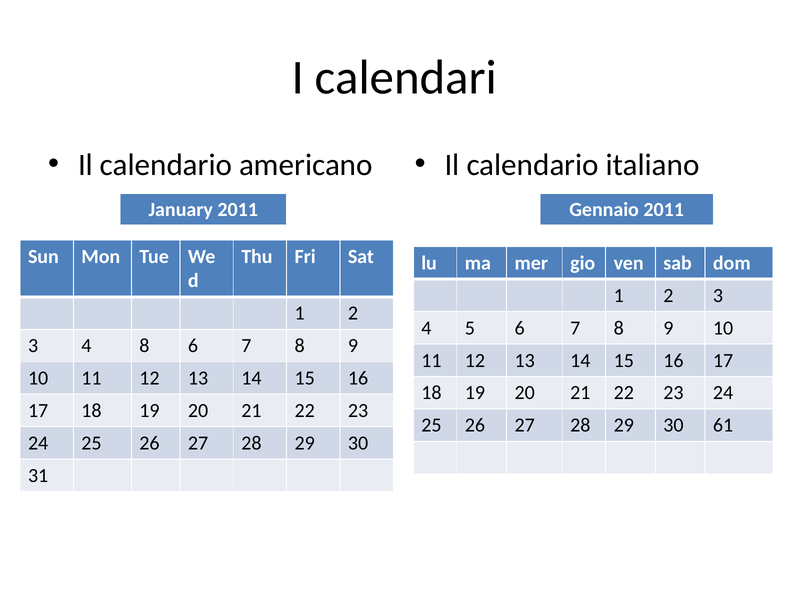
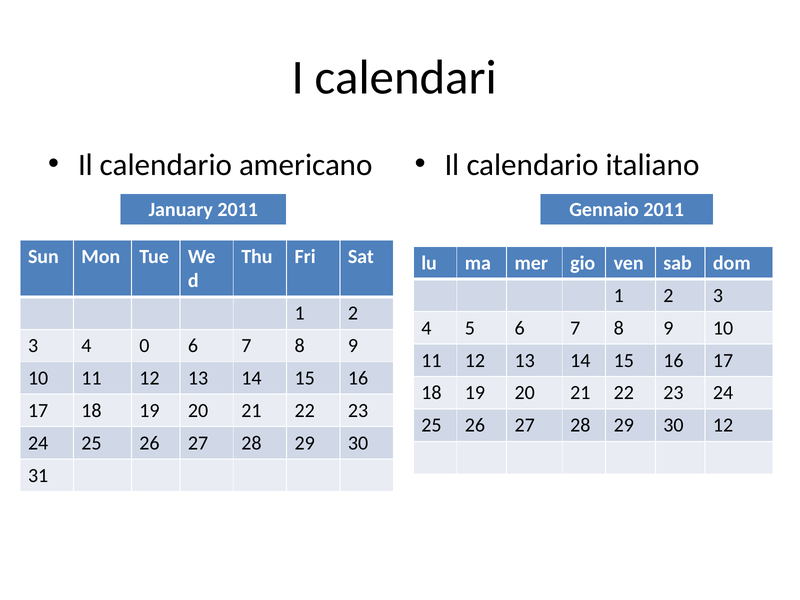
4 8: 8 -> 0 (144, 346)
30 61: 61 -> 12 (723, 425)
